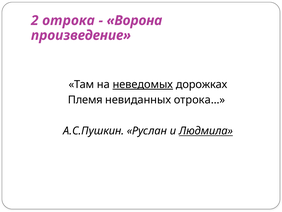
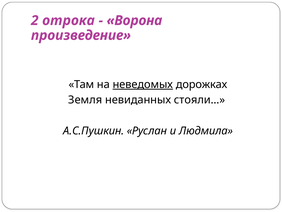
Племя: Племя -> Земля (85, 100)
отрока…: отрока… -> стояли… (199, 100)
Людмила underline: present -> none (206, 131)
